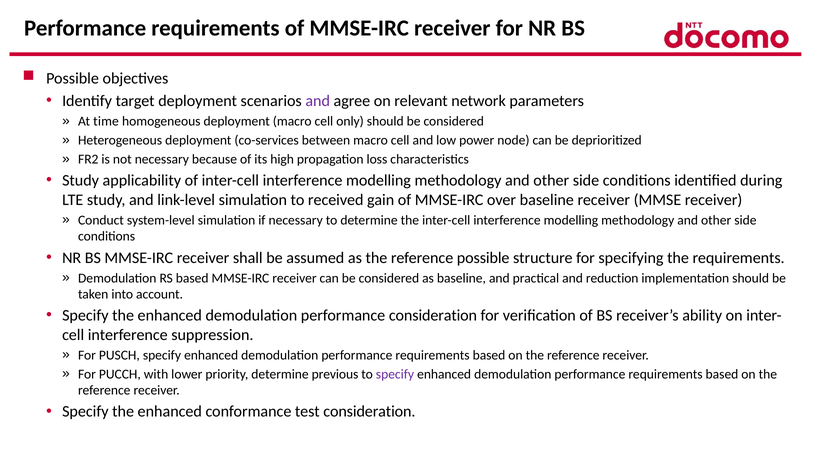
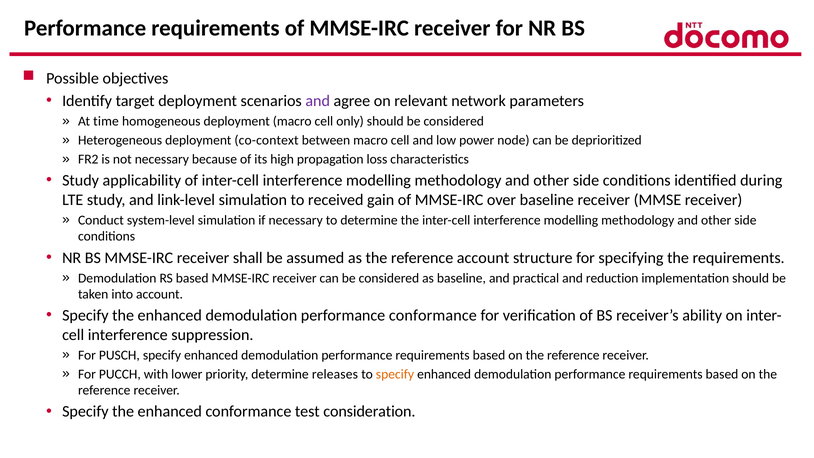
co-services: co-services -> co-context (267, 140)
reference possible: possible -> account (483, 258)
performance consideration: consideration -> conformance (433, 315)
previous: previous -> releases (335, 374)
specify colour: purple -> orange (395, 374)
